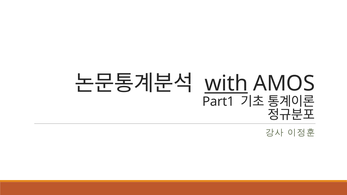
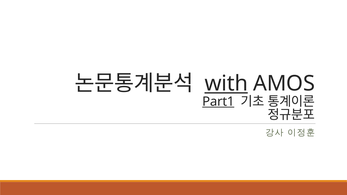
Part1 underline: none -> present (218, 102)
